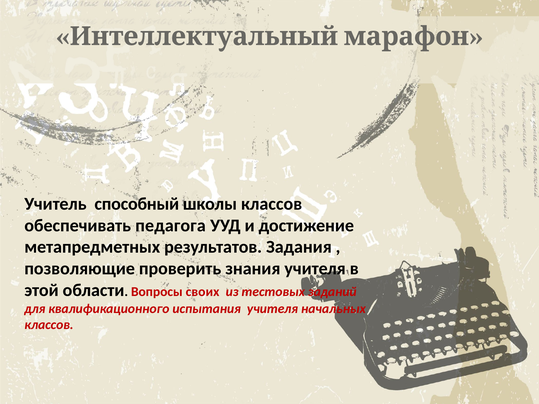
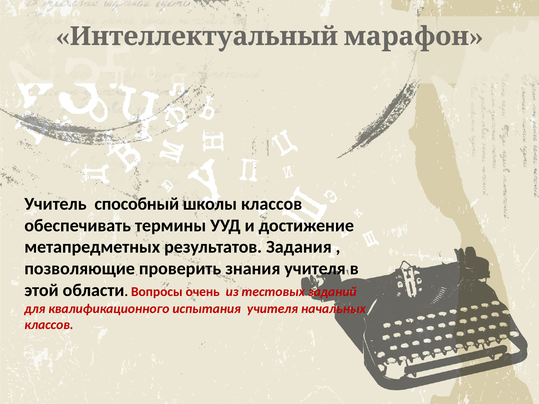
педагога: педагога -> термины (171, 226)
своих: своих -> очень (203, 292)
